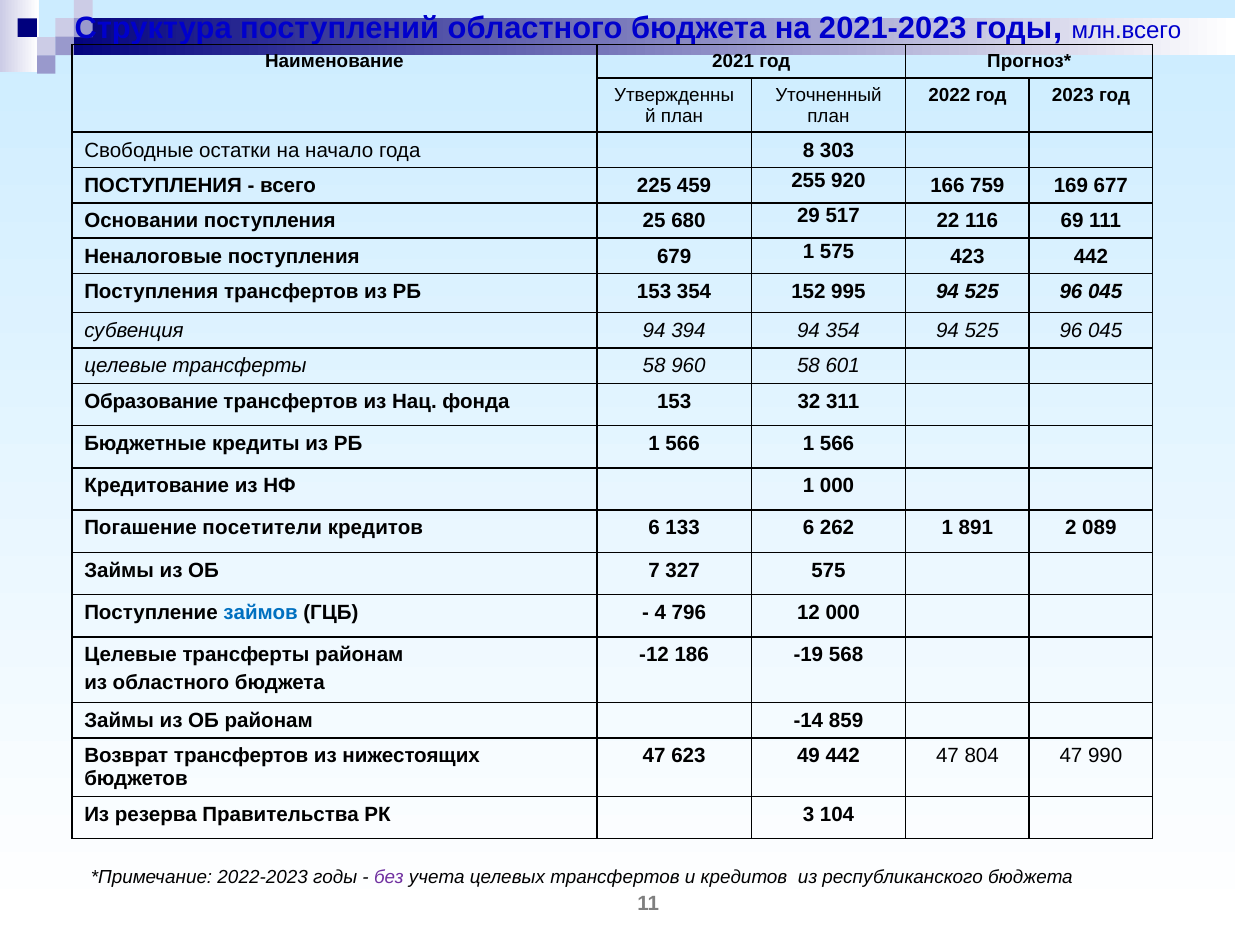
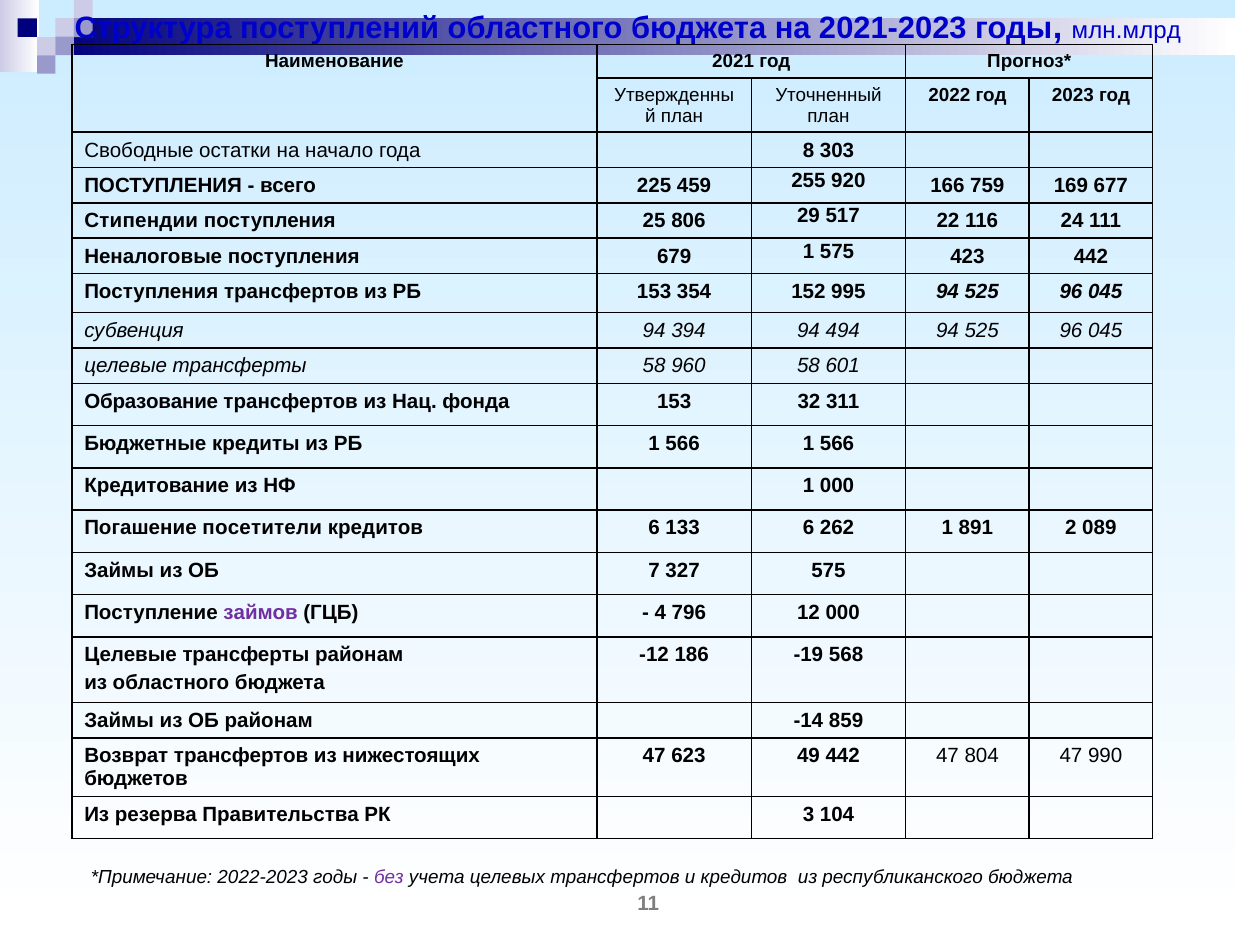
млн.всего: млн.всего -> млн.млрд (1126, 30)
Основании: Основании -> Стипендии (141, 221)
680: 680 -> 806 (688, 221)
69: 69 -> 24 (1072, 221)
94 354: 354 -> 494 (843, 331)
займов colour: blue -> purple (261, 613)
